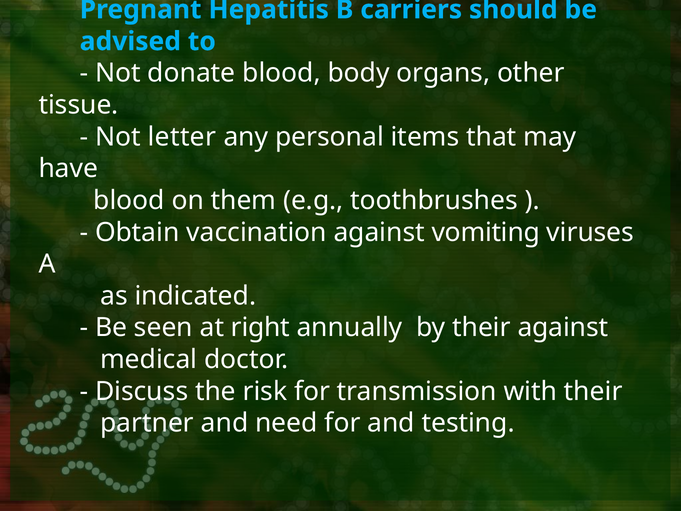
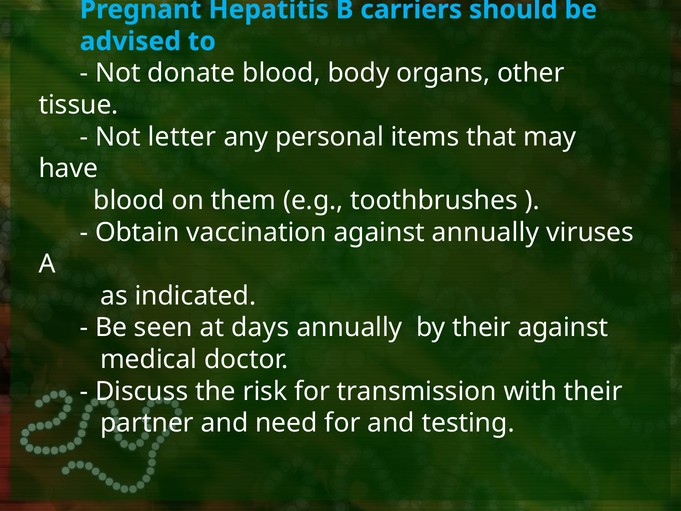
against vomiting: vomiting -> annually (486, 232)
right: right -> days (260, 328)
